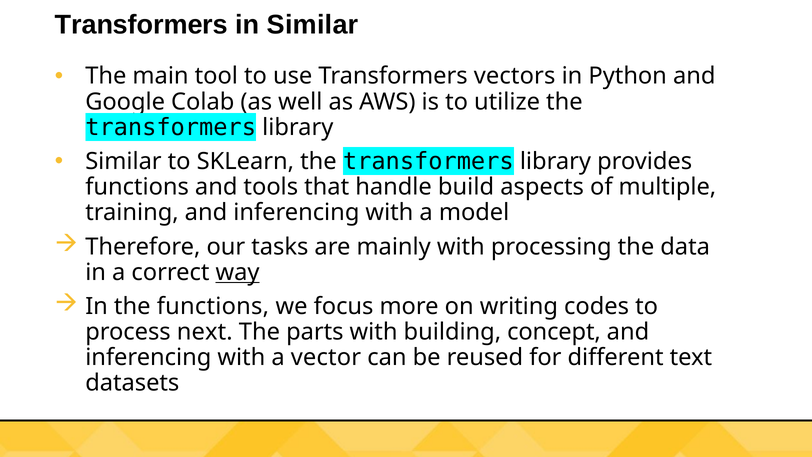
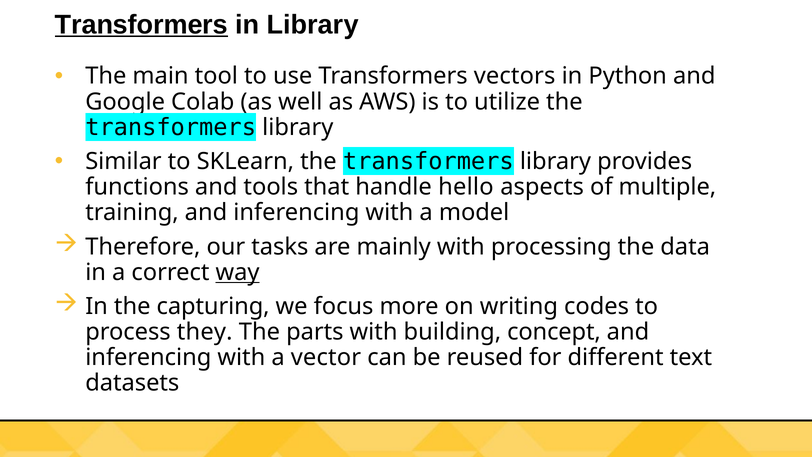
Transformers underline: none -> present (141, 25)
in Similar: Similar -> Library (313, 25)
build: build -> hello (466, 187)
the functions: functions -> capturing (213, 306)
next: next -> they (205, 332)
